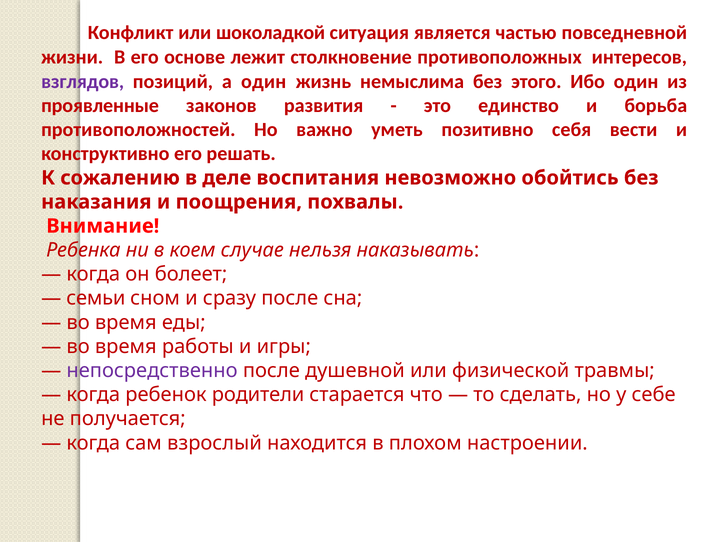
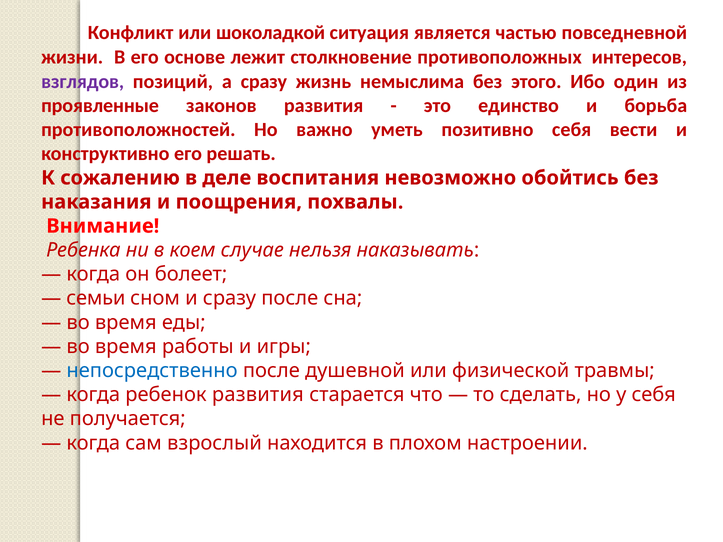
а один: один -> сразу (264, 81)
непосредственно colour: purple -> blue (152, 371)
ребенок родители: родители -> развития (258, 395)
у себе: себе -> себя (654, 395)
